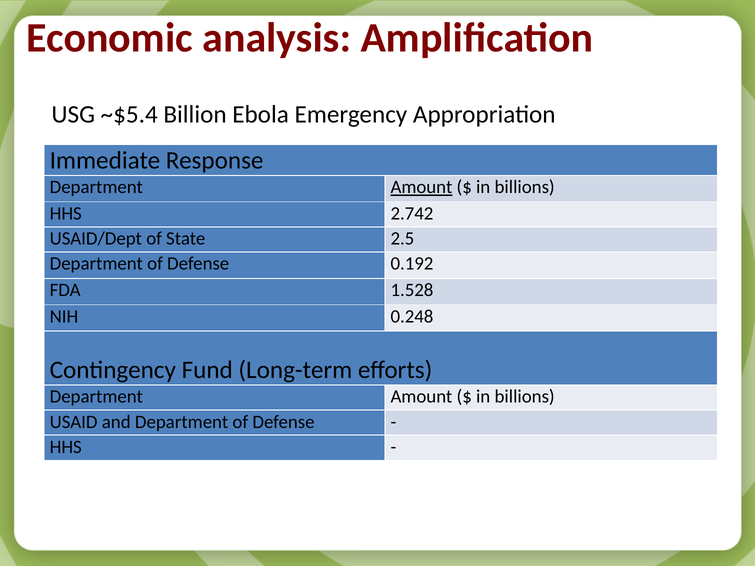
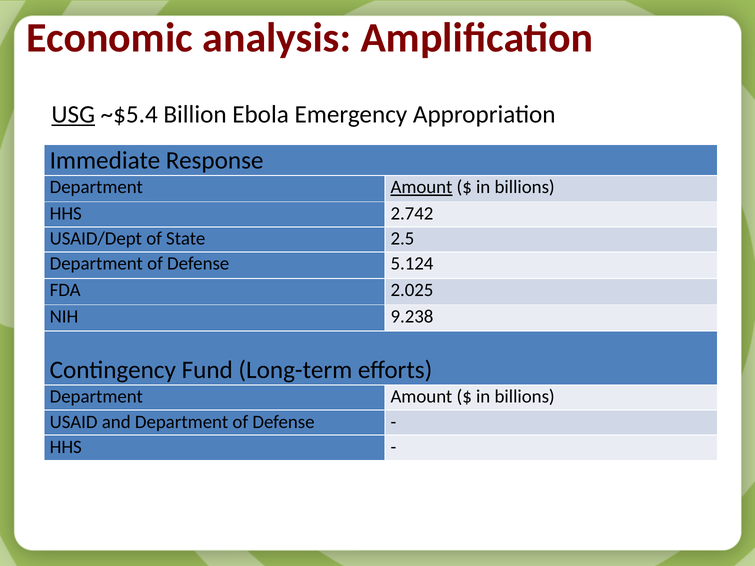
USG underline: none -> present (73, 115)
0.192: 0.192 -> 5.124 (412, 264)
1.528: 1.528 -> 2.025 (412, 290)
0.248: 0.248 -> 9.238 (412, 317)
